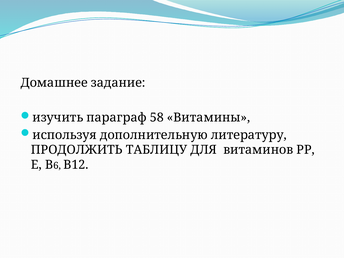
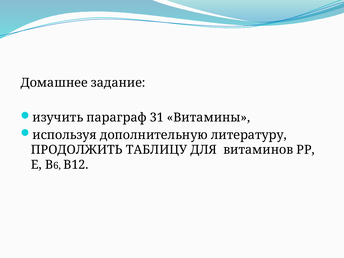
58: 58 -> 31 (157, 118)
